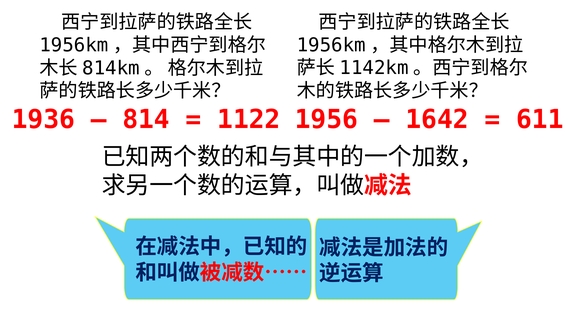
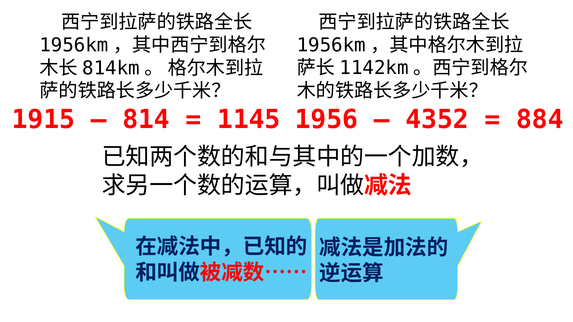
1936: 1936 -> 1915 (43, 120)
1122: 1122 -> 1145 (249, 120)
1642: 1642 -> 4352 (437, 120)
611: 611 -> 884 (540, 120)
